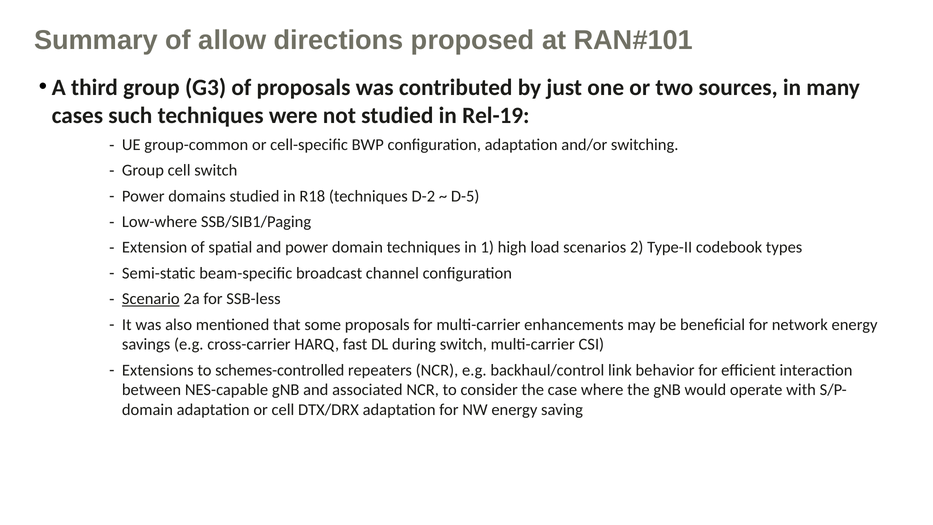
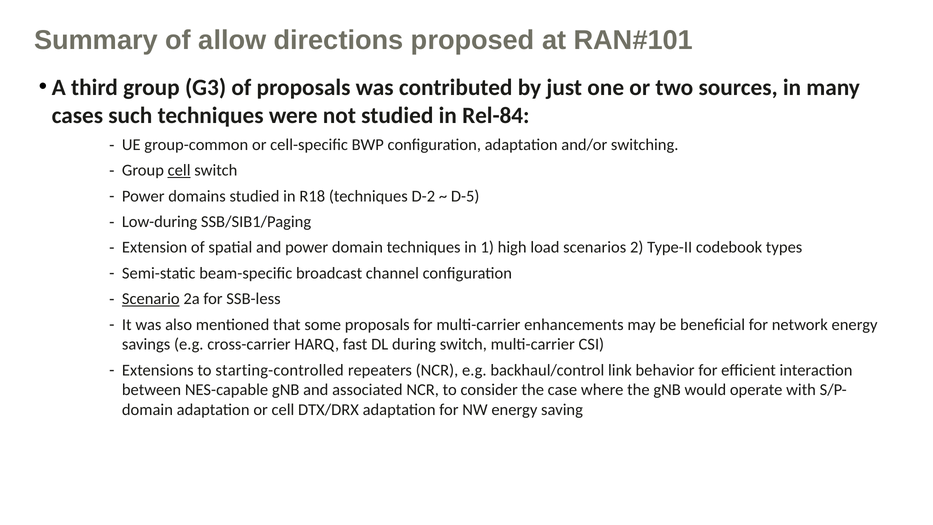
Rel-19: Rel-19 -> Rel-84 (496, 115)
cell underline: none -> present (179, 170)
Low-where: Low-where -> Low-during (160, 222)
schemes-controlled: schemes-controlled -> starting-controlled (280, 370)
